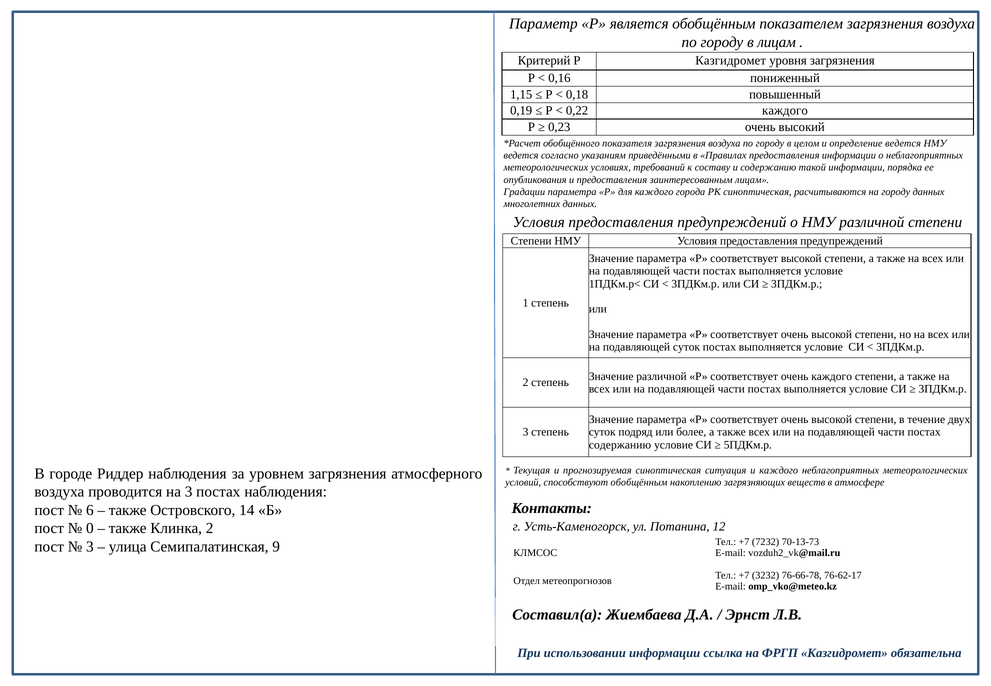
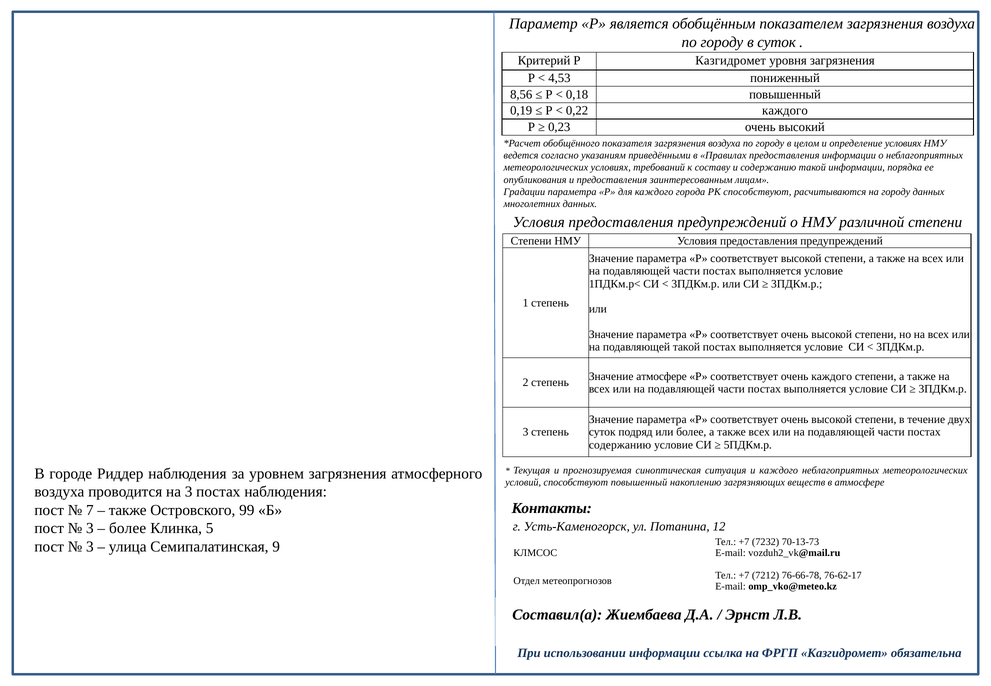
в лицам: лицам -> суток (777, 42)
0,16: 0,16 -> 4,53 (559, 78)
1,15: 1,15 -> 8,56 (521, 94)
определение ведется: ведется -> условиях (903, 143)
РК синоптическая: синоптическая -> способствуют (757, 192)
подавляющей суток: суток -> такой (687, 347)
Значение различной: различной -> атмосфере (662, 376)
способствуют обобщённым: обобщённым -> повышенный (639, 483)
6: 6 -> 7 (90, 510)
14: 14 -> 99 (247, 510)
0: 0 -> 3 (90, 528)
также: также -> более (128, 528)
Клинка 2: 2 -> 5 (210, 528)
3232: 3232 -> 7212 (766, 575)
